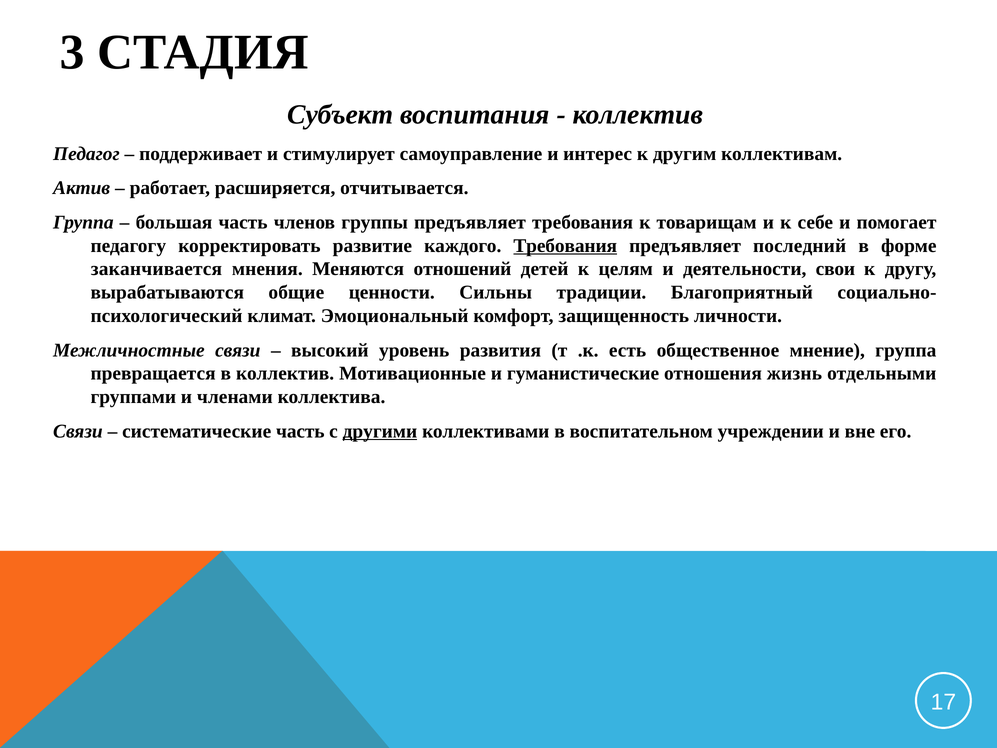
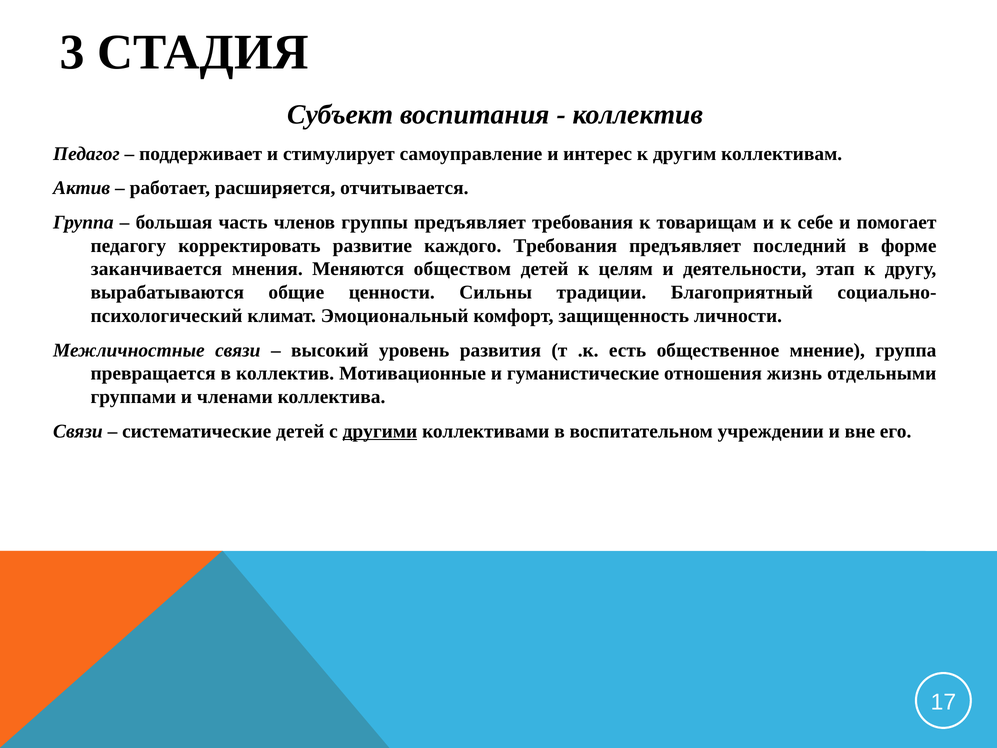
Требования underline: present -> none (565, 246)
отношений: отношений -> обществом (462, 269)
свои: свои -> этап (835, 269)
систематические часть: часть -> детей (300, 431)
